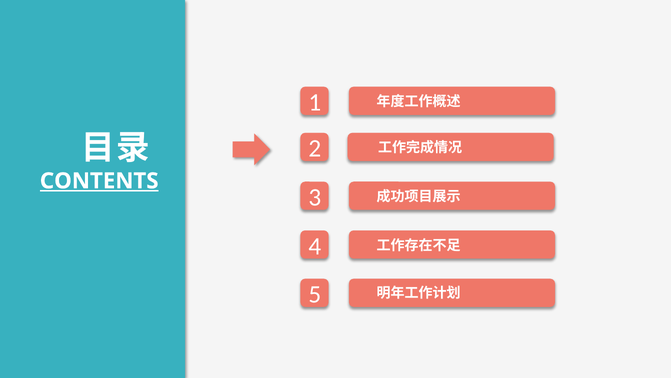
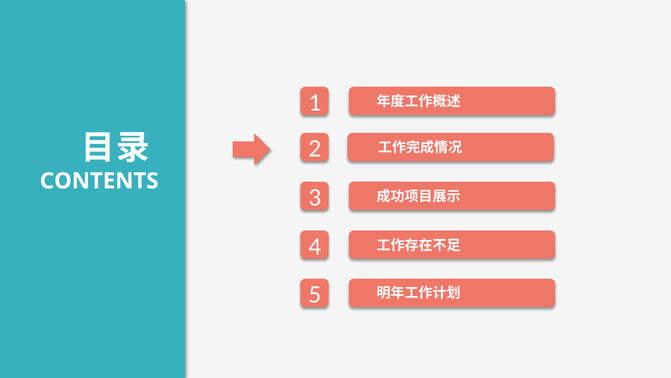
CONTENTS underline: present -> none (99, 181)
